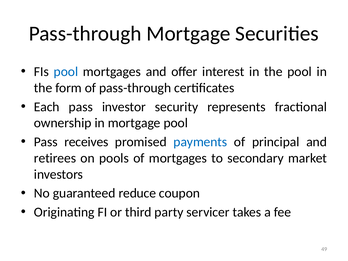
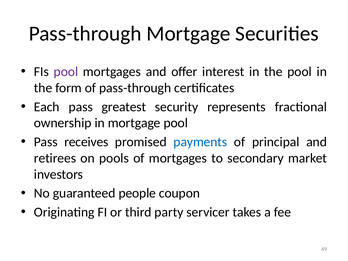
pool colour: blue -> purple (66, 72)
investor: investor -> greatest (124, 107)
reduce: reduce -> people (137, 193)
